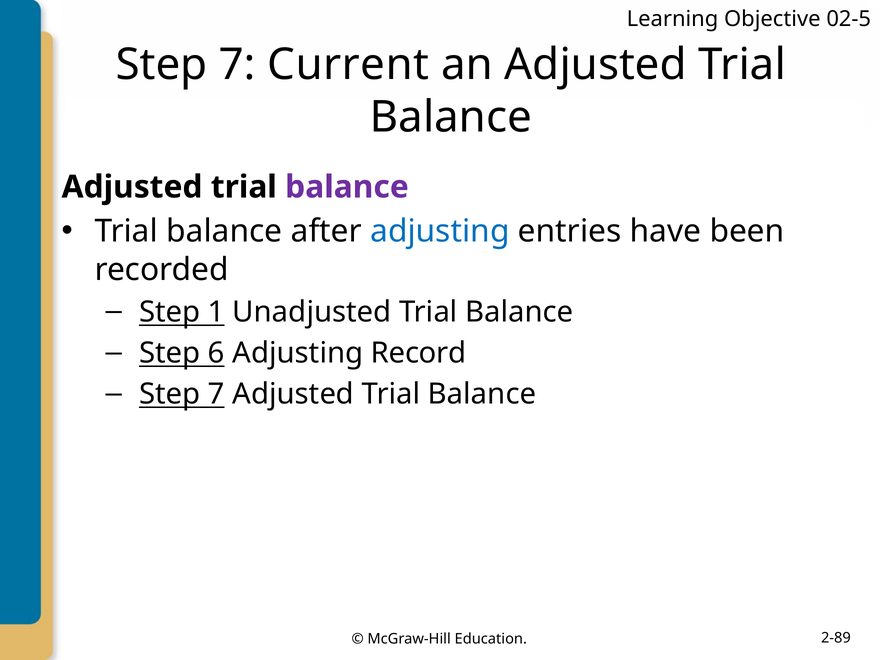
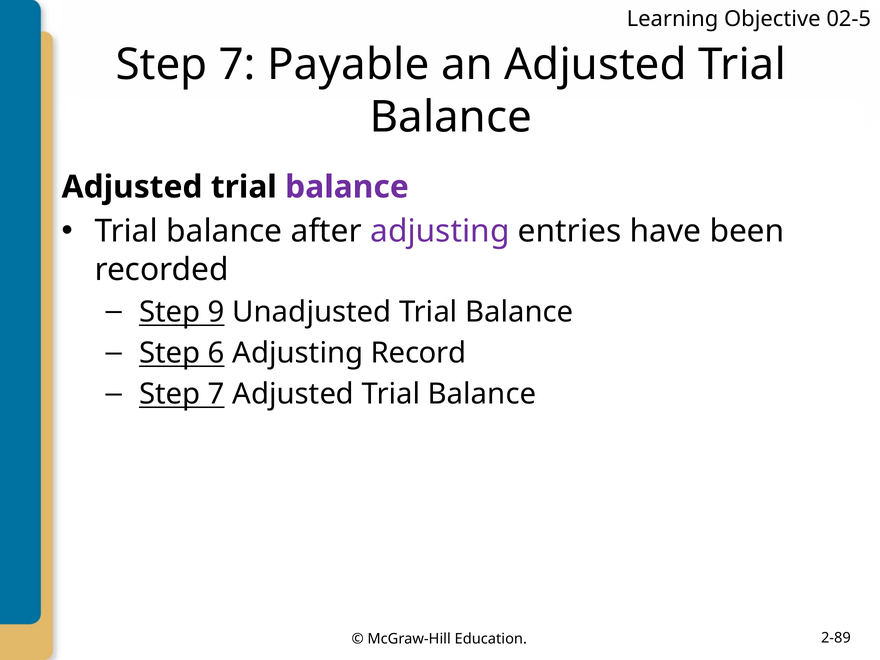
Current: Current -> Payable (348, 65)
adjusting colour: blue -> purple (440, 231)
1: 1 -> 9 (216, 312)
